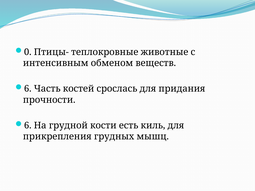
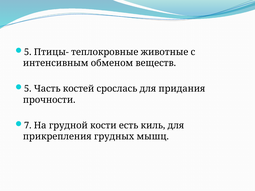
0: 0 -> 5 (28, 52)
6: 6 -> 5 (28, 89)
6: 6 -> 7 (28, 126)
